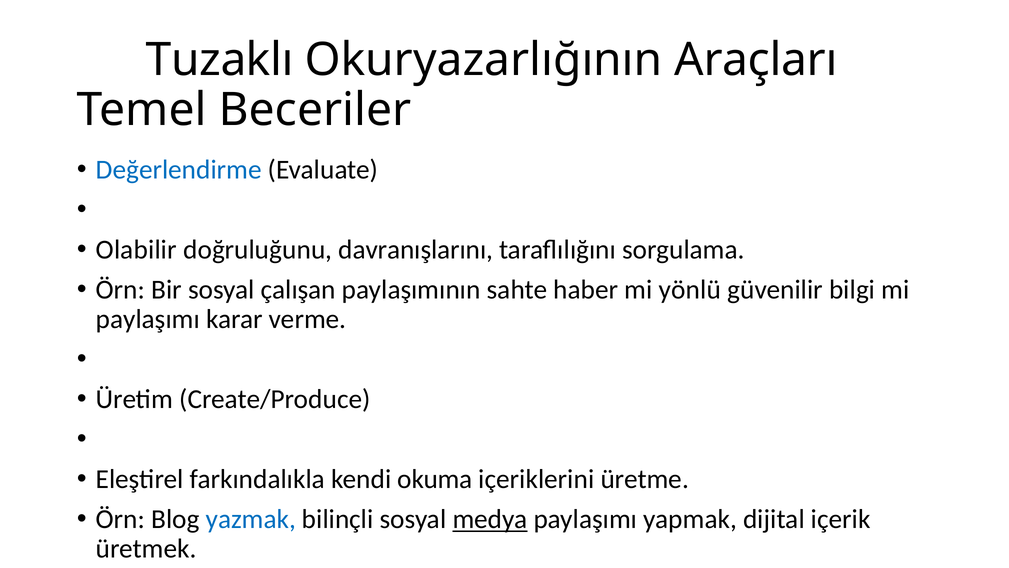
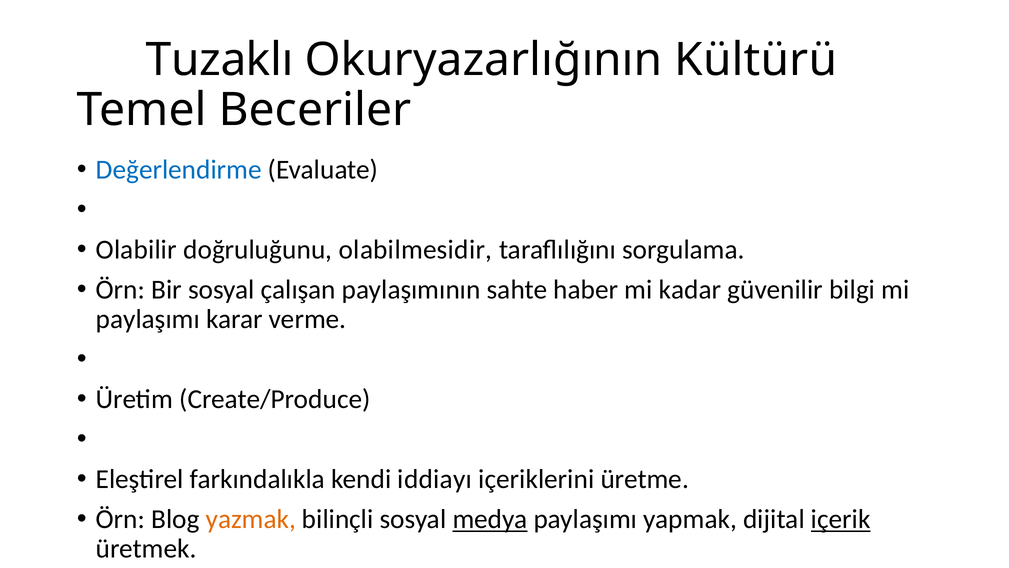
Araçları: Araçları -> Kültürü (756, 60)
davranışlarını: davranışlarını -> olabilmesidir (415, 249)
yönlü: yönlü -> kadar (690, 289)
okuma: okuma -> iddiayı (435, 479)
yazmak colour: blue -> orange (251, 519)
içerik underline: none -> present (841, 519)
